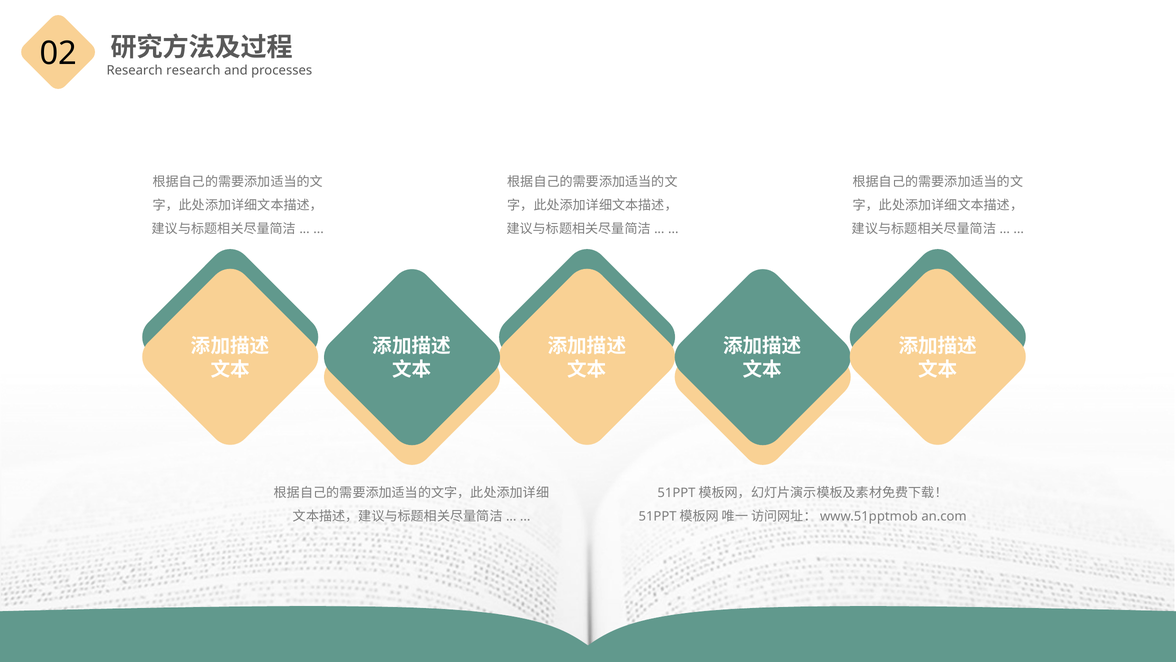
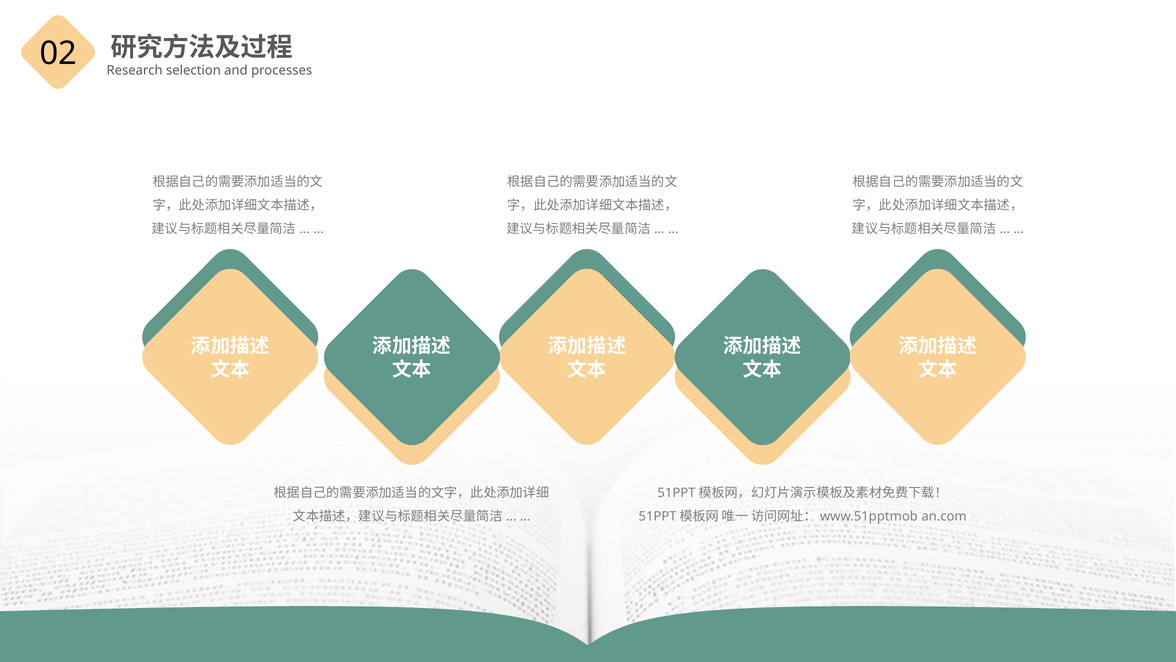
Research research: research -> selection (193, 70)
